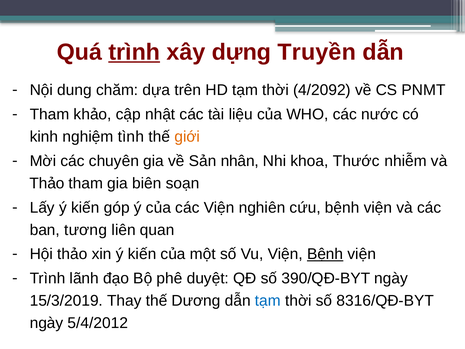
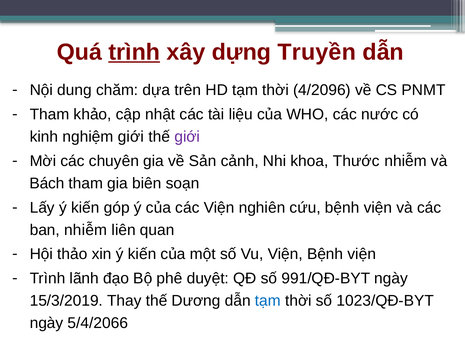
4/2092: 4/2092 -> 4/2096 (322, 90)
nghiệm tình: tình -> giới (131, 137)
giới colour: orange -> purple (187, 137)
nhân: nhân -> cảnh (240, 161)
Thảo: Thảo -> Bách (47, 183)
ban tương: tương -> nhiễm (86, 230)
Bệnh underline: present -> none (325, 254)
390/QĐ-BYT: 390/QĐ-BYT -> 991/QĐ-BYT (326, 278)
8316/QĐ-BYT: 8316/QĐ-BYT -> 1023/QĐ-BYT (385, 301)
5/4/2012: 5/4/2012 -> 5/4/2066 (98, 323)
